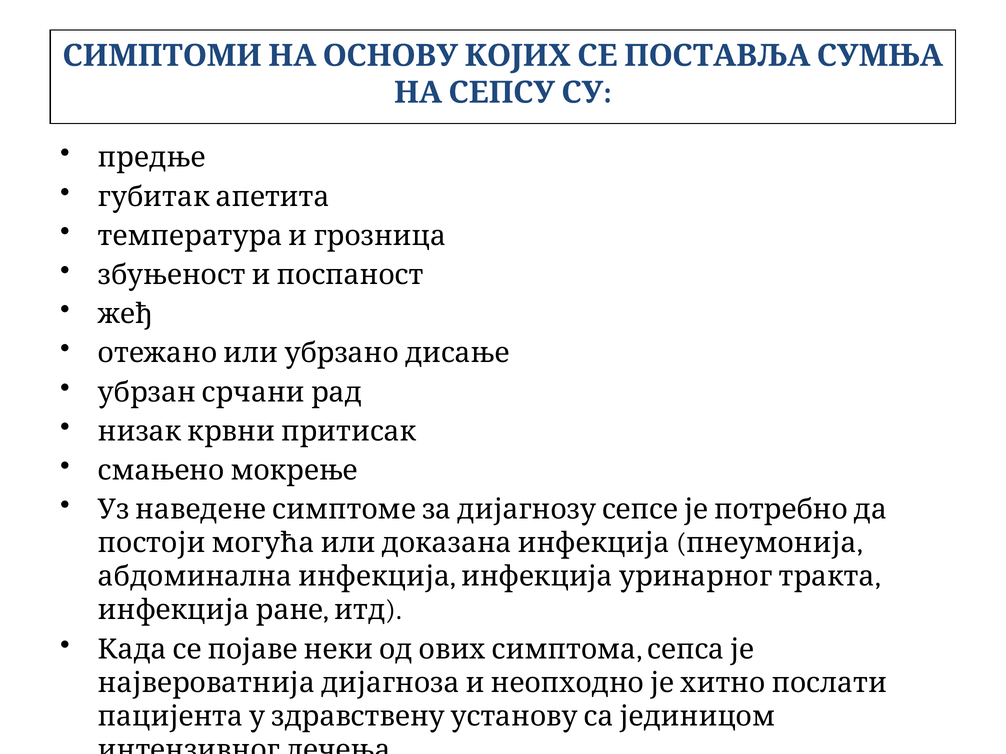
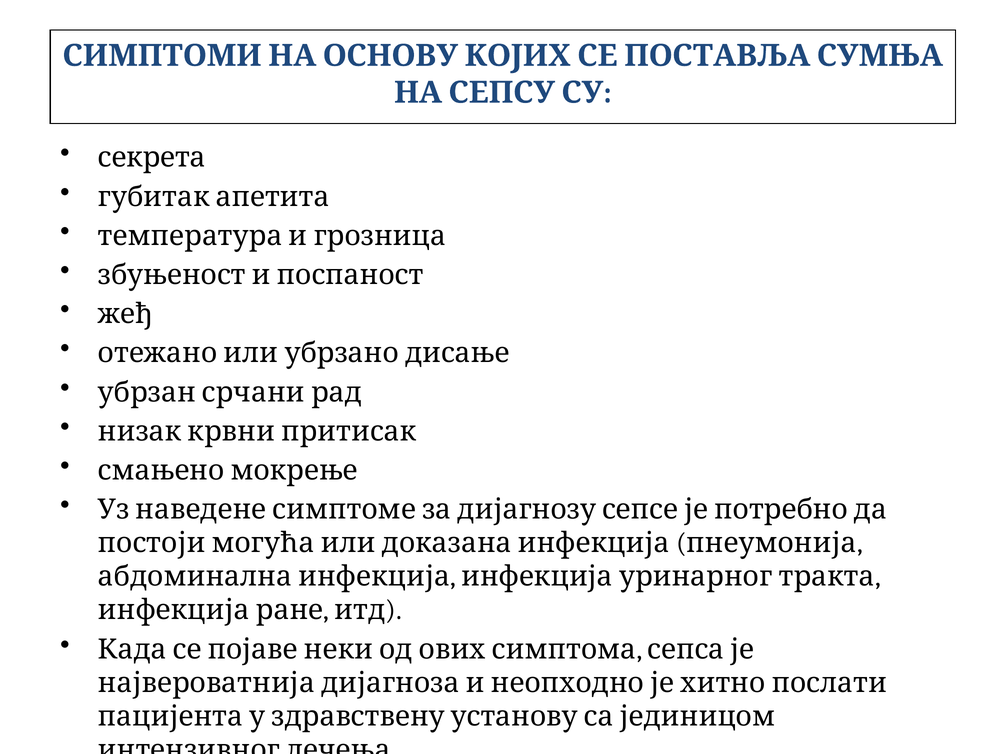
предње: предње -> секрета (152, 158)
